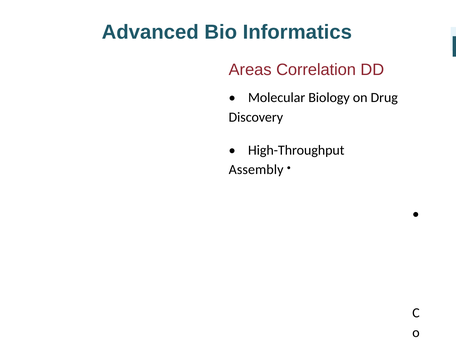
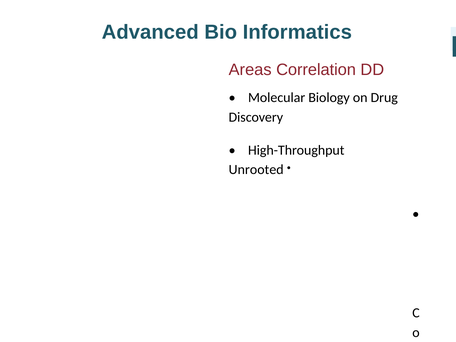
Assembly: Assembly -> Unrooted (256, 170)
